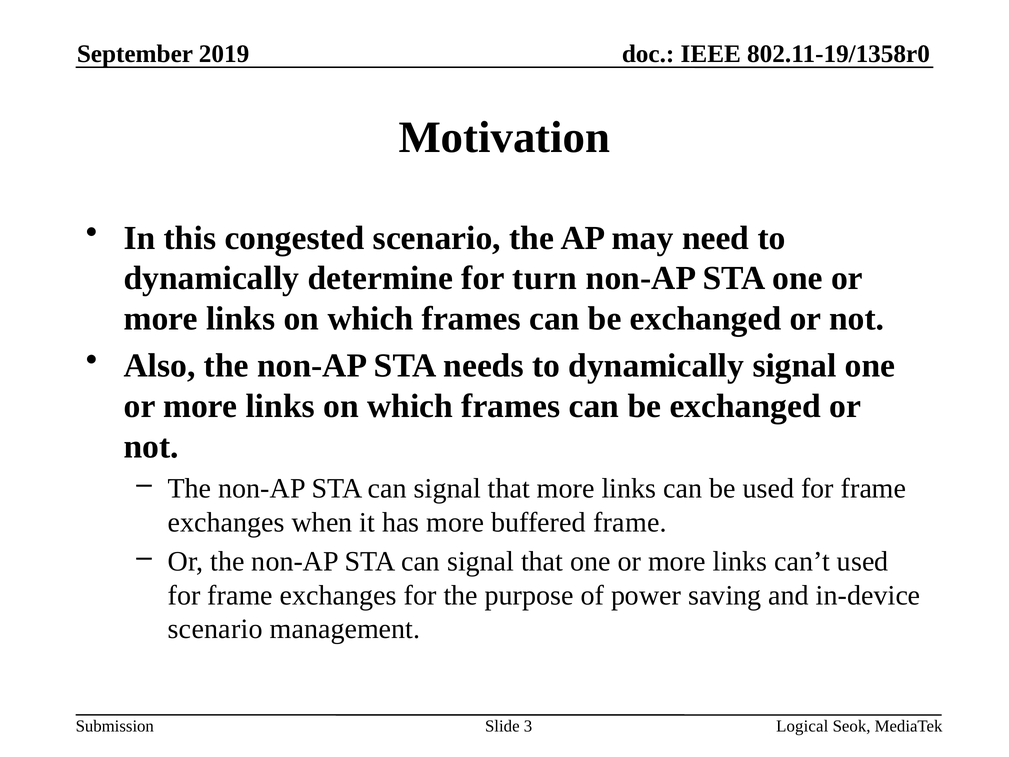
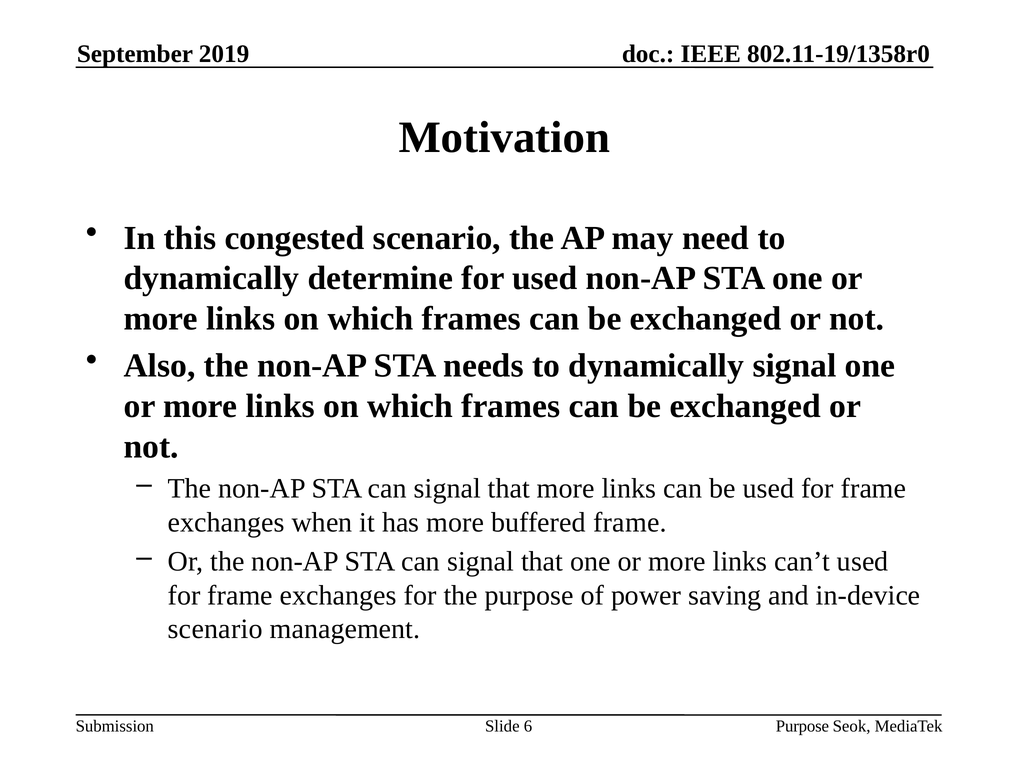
for turn: turn -> used (545, 278)
Logical: Logical -> Purpose (802, 726)
3: 3 -> 6 (528, 726)
